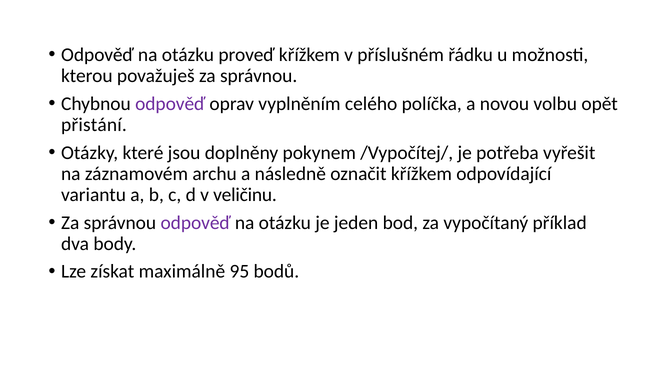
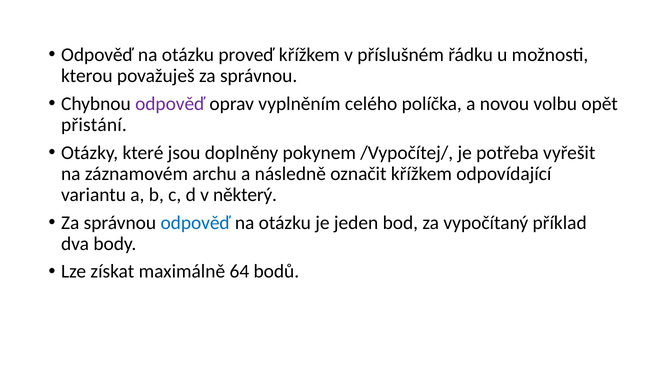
veličinu: veličinu -> některý (245, 194)
odpověď colour: purple -> blue (196, 222)
95: 95 -> 64 (239, 271)
